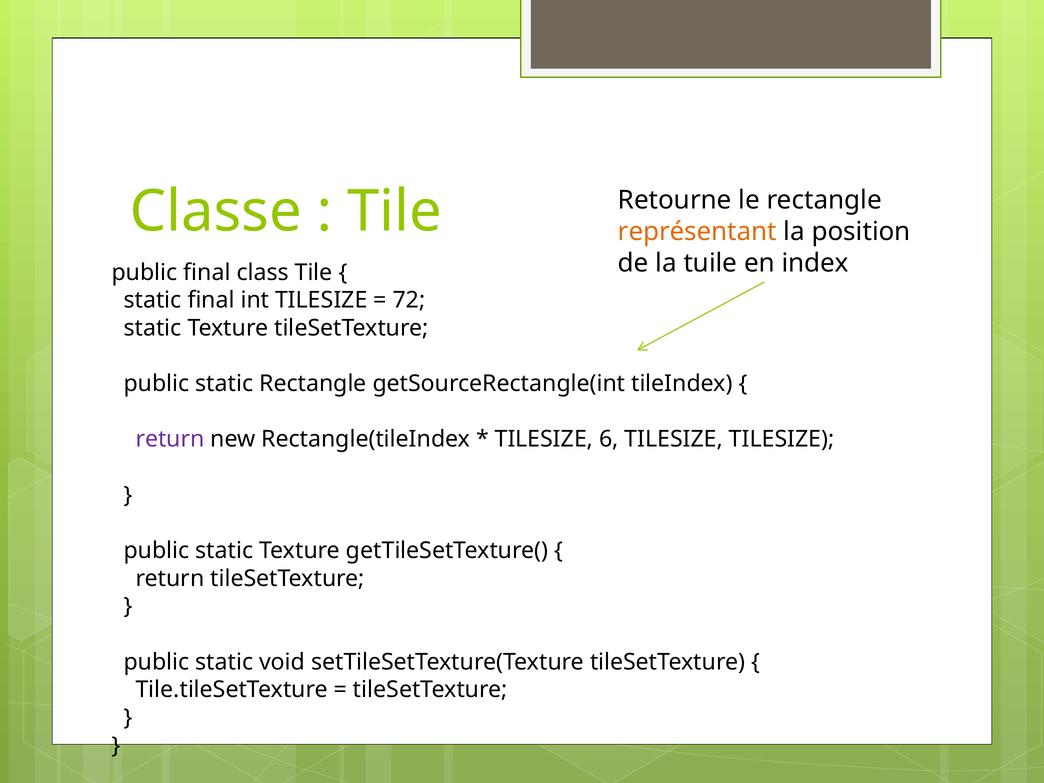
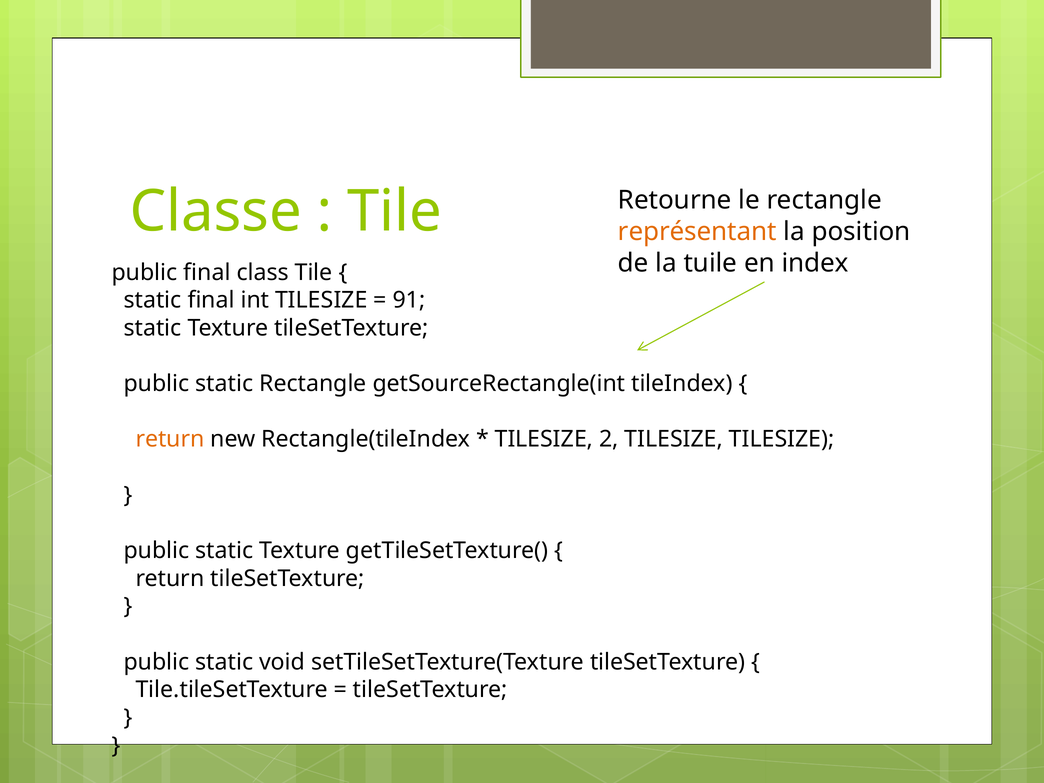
72: 72 -> 91 (409, 300)
return colour: purple -> orange (170, 439)
6: 6 -> 2 (609, 439)
